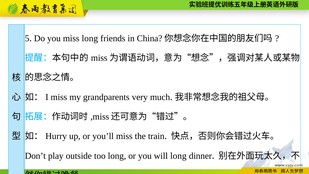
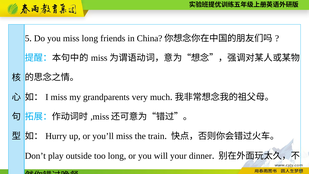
will long: long -> your (178, 156)
